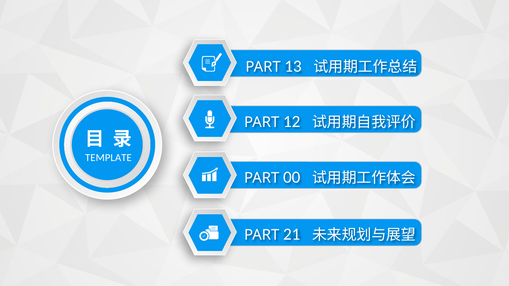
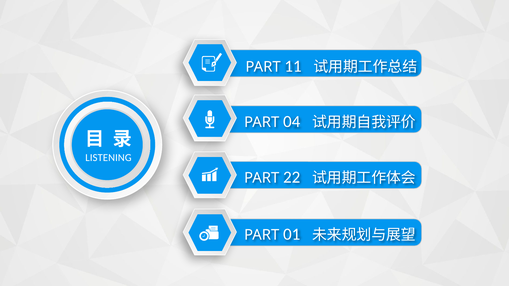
13: 13 -> 11 (293, 66)
12: 12 -> 04 (292, 122)
TEMPLATE: TEMPLATE -> LISTENING (108, 158)
00: 00 -> 22 (292, 178)
21: 21 -> 01 (292, 235)
